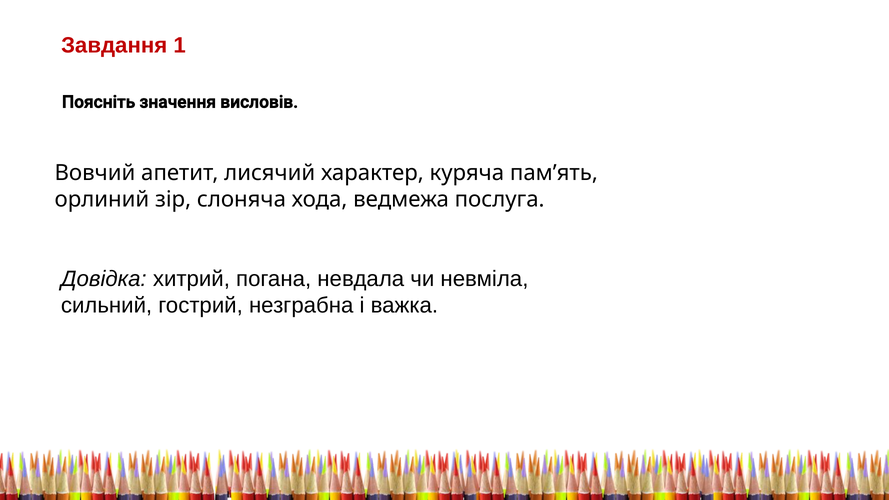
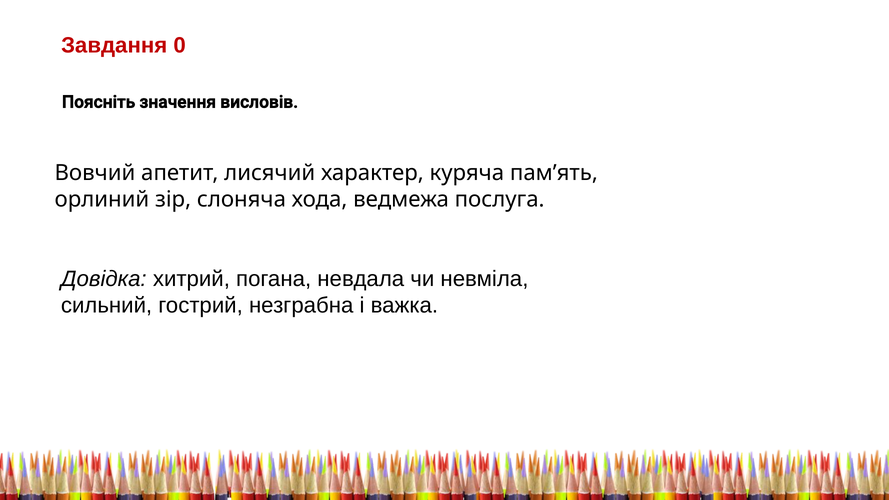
1: 1 -> 0 (180, 45)
